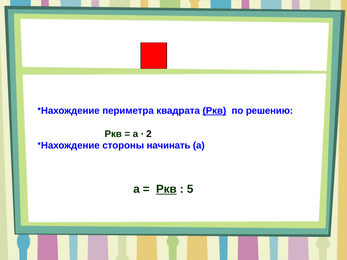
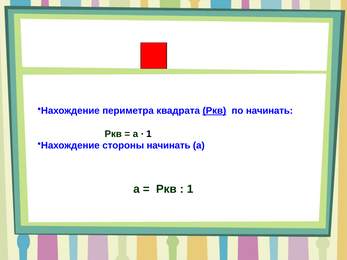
по решению: решению -> начинать (269, 111)
2: 2 -> 1 (149, 134)
Ркв underline: present -> none (166, 189)
5: 5 -> 1 (190, 189)
